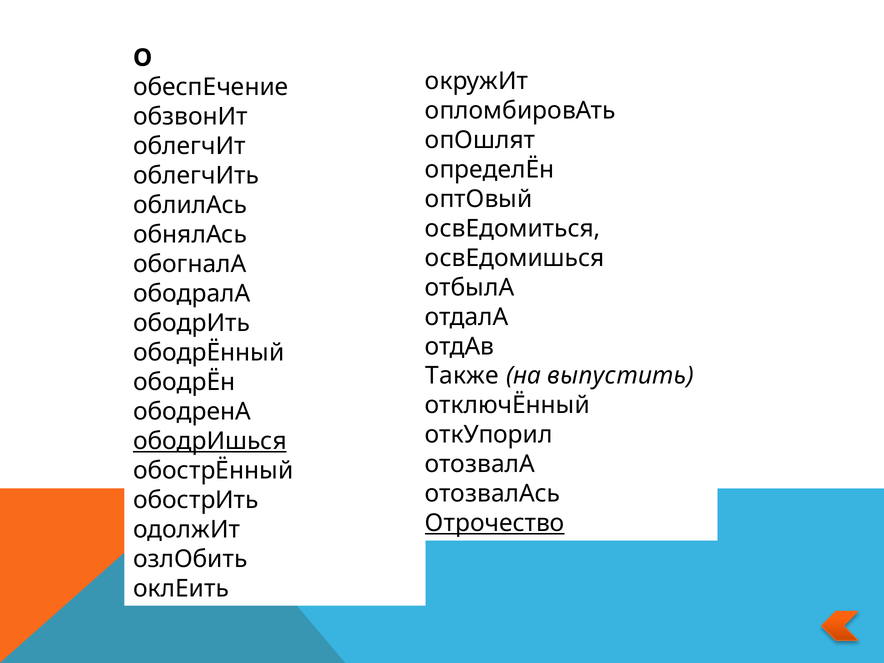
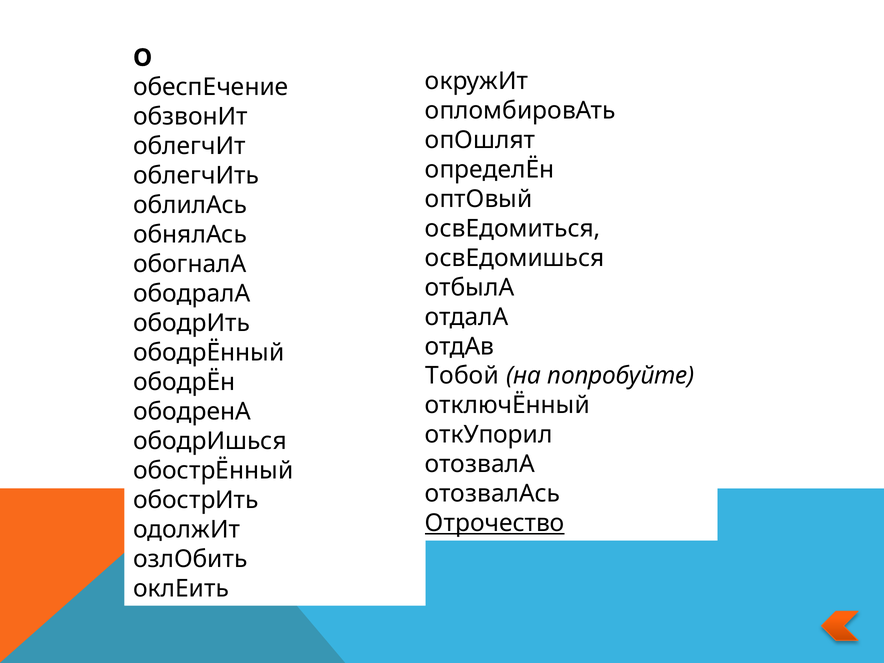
Также: Также -> Тобой (462, 376)
выпустить: выпустить -> попробуйте (621, 376)
ободрИшься underline: present -> none (210, 441)
